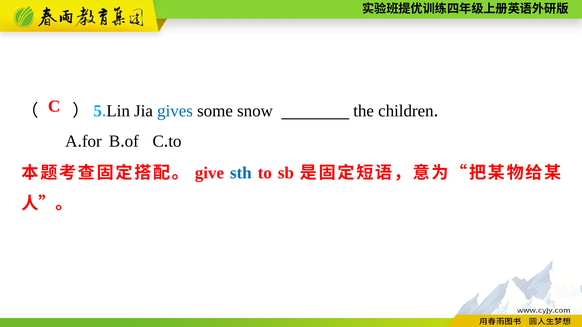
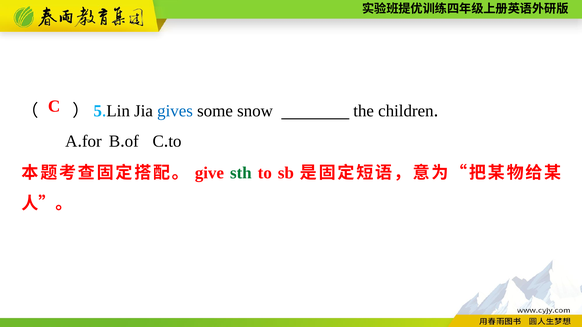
sth colour: blue -> green (241, 173)
